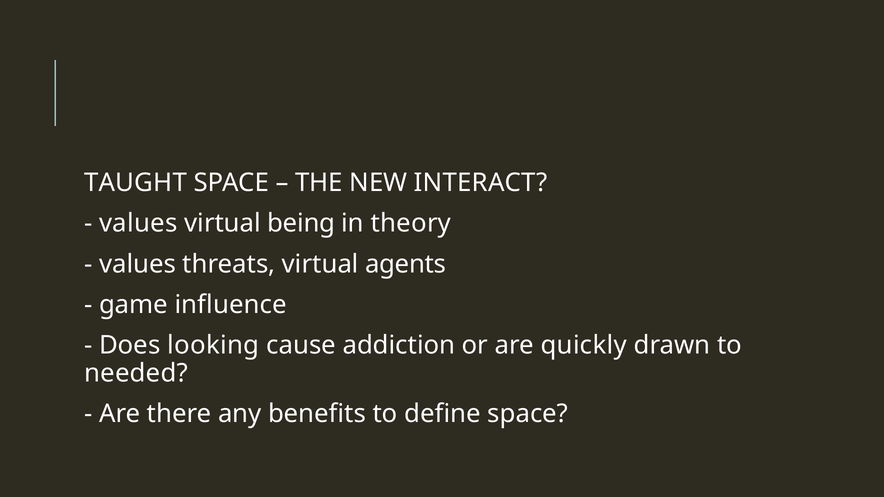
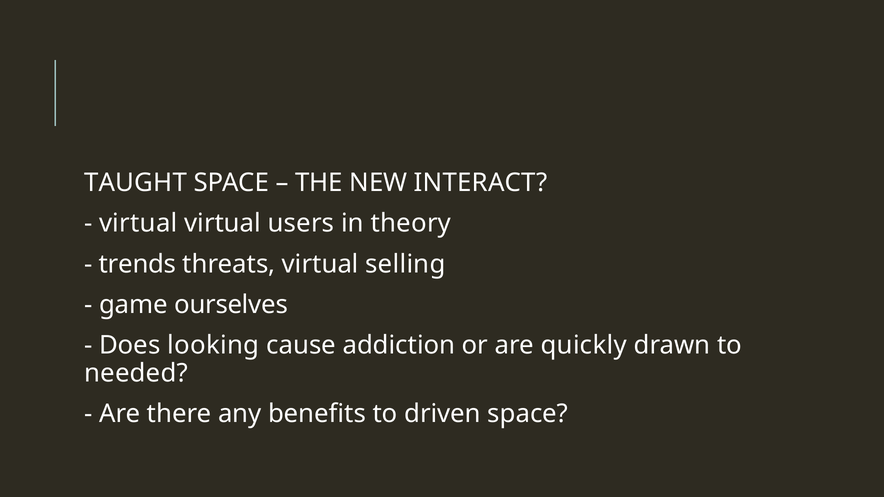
values: values -> virtual (138, 223)
being: being -> users (301, 223)
values: values -> trends (138, 264)
agents: agents -> selling (405, 264)
influence: influence -> ourselves (231, 305)
define: define -> driven (443, 414)
